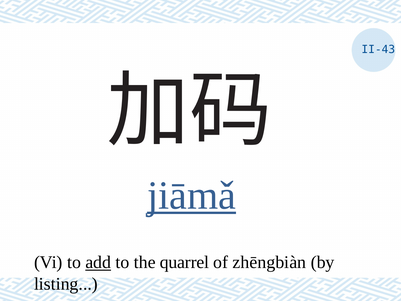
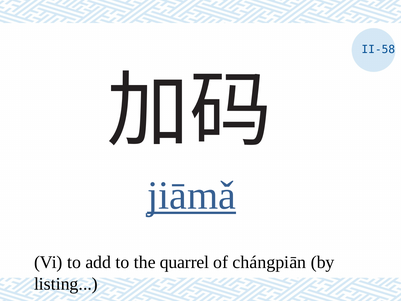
II-43: II-43 -> II-58 (378, 50)
add underline: present -> none (98, 262)
zhēngbiàn: zhēngbiàn -> chángpiān (269, 262)
